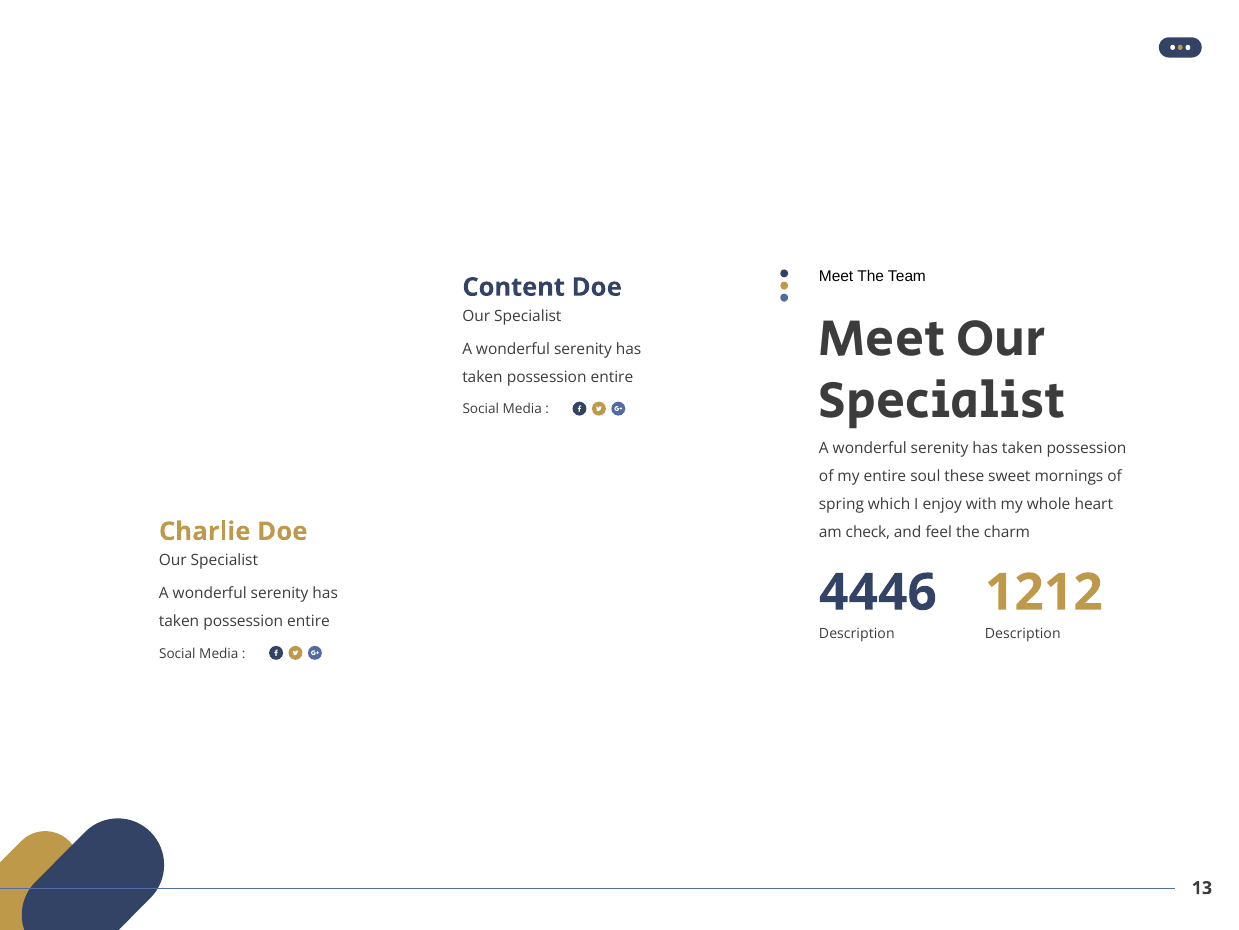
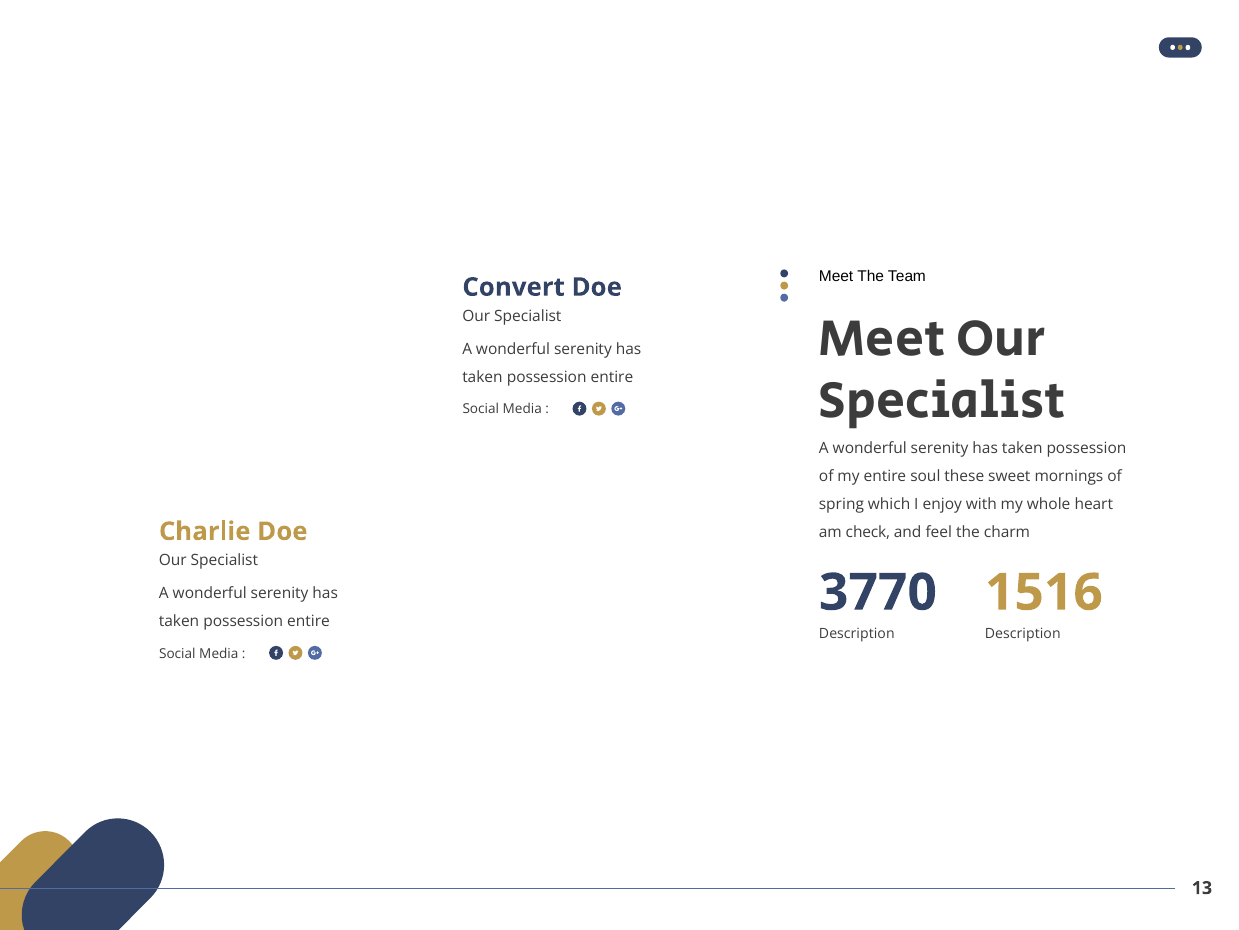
Content: Content -> Convert (514, 287)
4446: 4446 -> 3770 (878, 592)
1212: 1212 -> 1516 (1044, 592)
